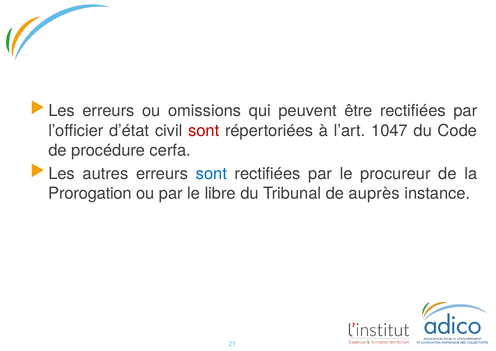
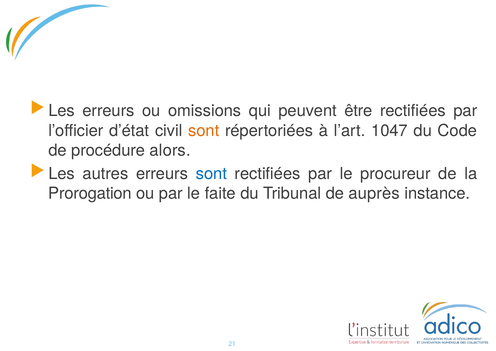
sont colour: red -> orange (204, 131)
cerfa: cerfa -> alors (170, 150)
libre: libre -> faite (220, 193)
